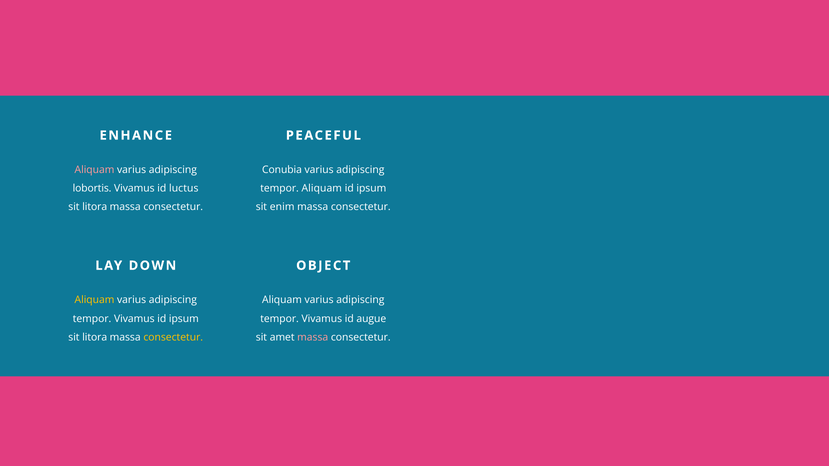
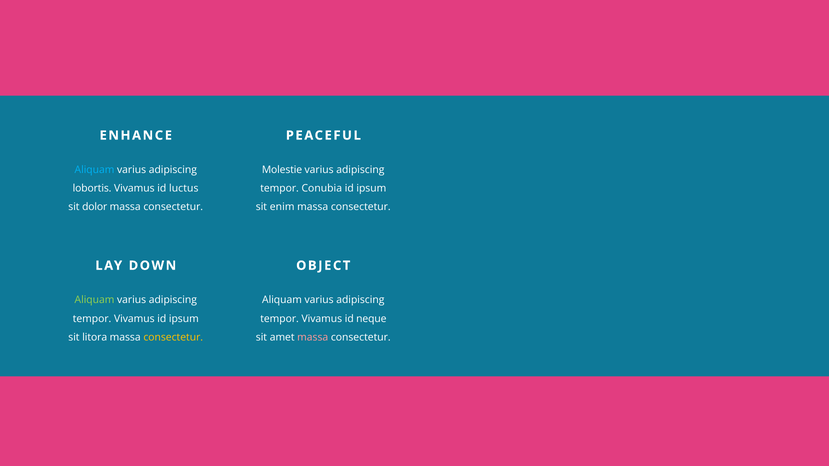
Aliquam colour: pink -> light blue (94, 170)
Conubia: Conubia -> Molestie (282, 170)
tempor Aliquam: Aliquam -> Conubia (322, 189)
litora: litora -> dolor (95, 207)
Aliquam colour: yellow -> light green (94, 300)
augue: augue -> neque (371, 319)
